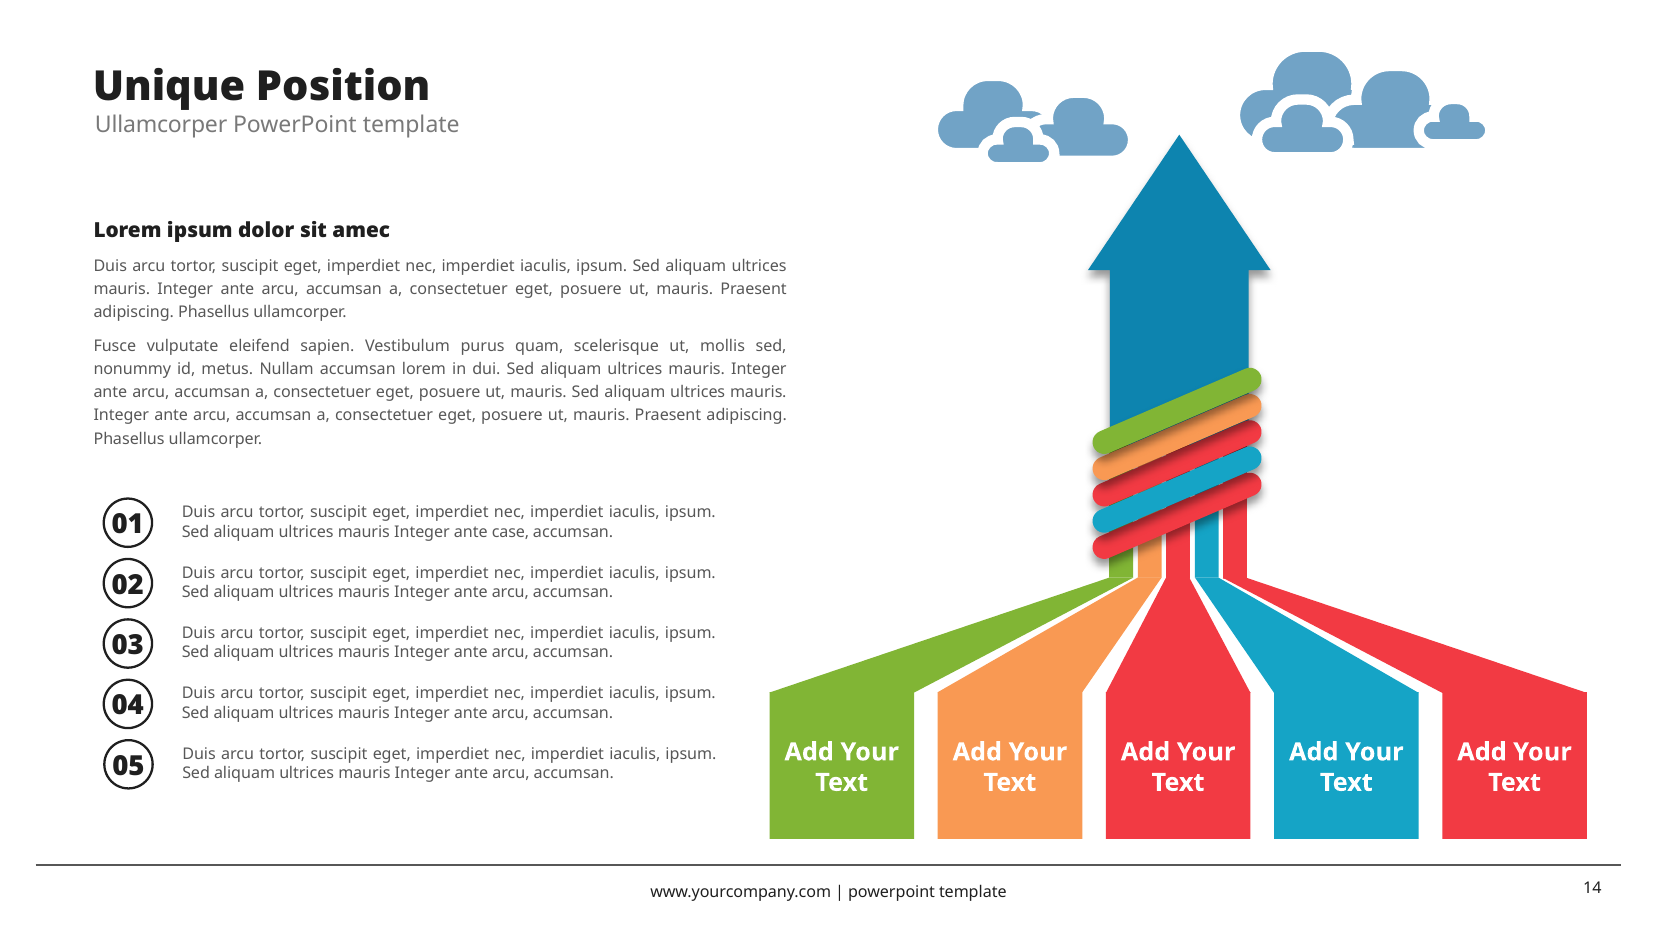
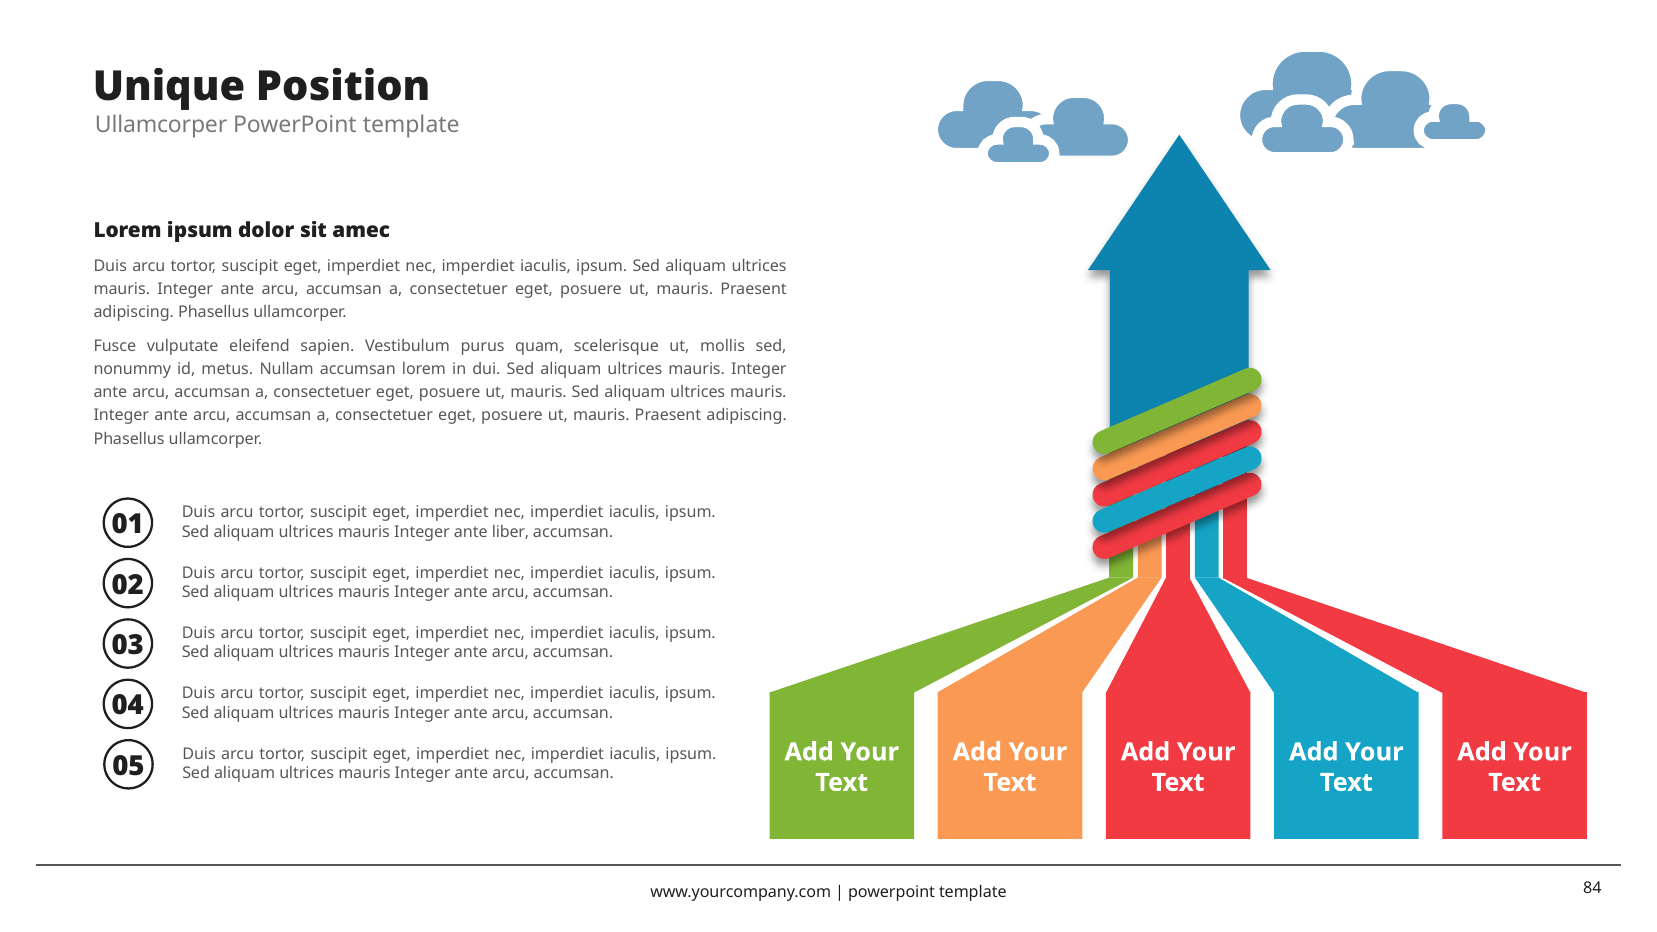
case: case -> liber (511, 532)
14: 14 -> 84 (1592, 889)
